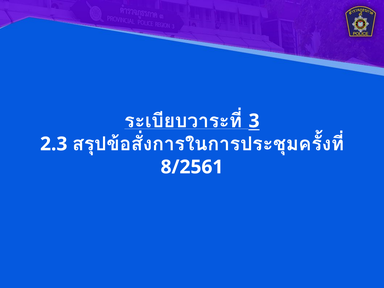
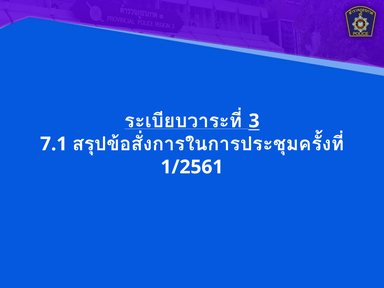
2.3: 2.3 -> 7.1 (54, 144)
8/2561: 8/2561 -> 1/2561 (192, 167)
